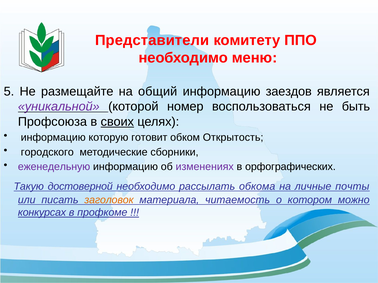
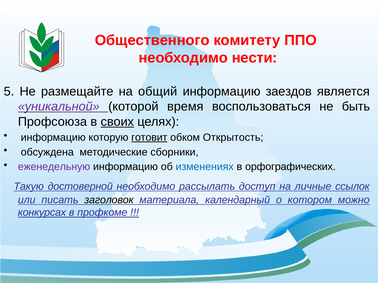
Представители: Представители -> Общественного (152, 40)
меню: меню -> нести (255, 58)
номер: номер -> время (185, 107)
готовит underline: none -> present (149, 138)
городского: городского -> обсуждена (47, 152)
изменениях colour: purple -> blue (205, 167)
обкома: обкома -> доступ (257, 187)
почты: почты -> ссылок (352, 187)
заголовок colour: orange -> black (109, 200)
читаемость: читаемость -> календарный (238, 200)
